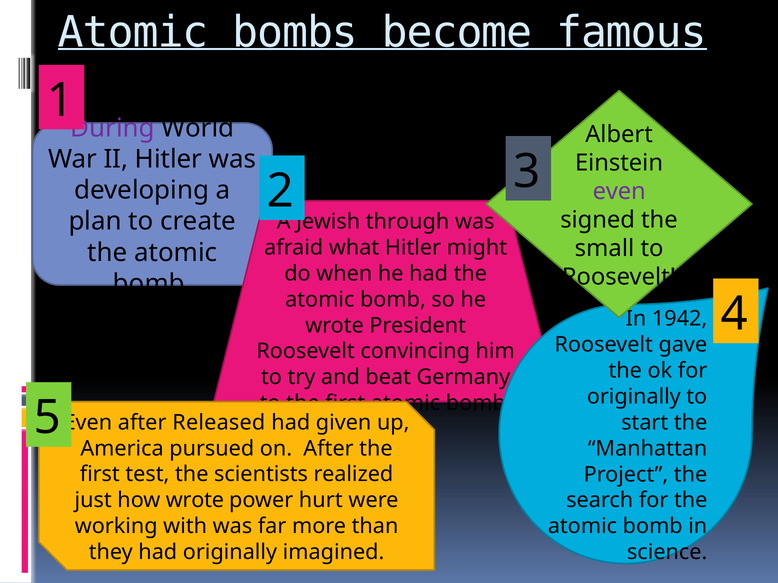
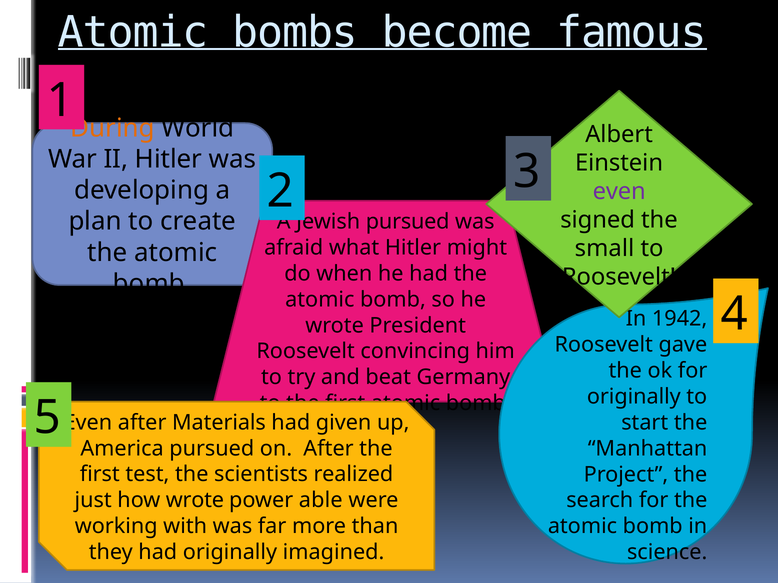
During colour: purple -> orange (113, 128)
Jewish through: through -> pursued (408, 222)
Released: Released -> Materials (219, 423)
hurt: hurt -> able (321, 501)
